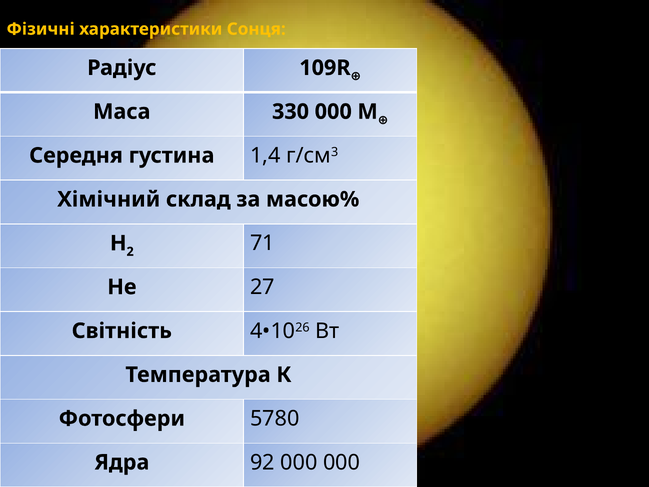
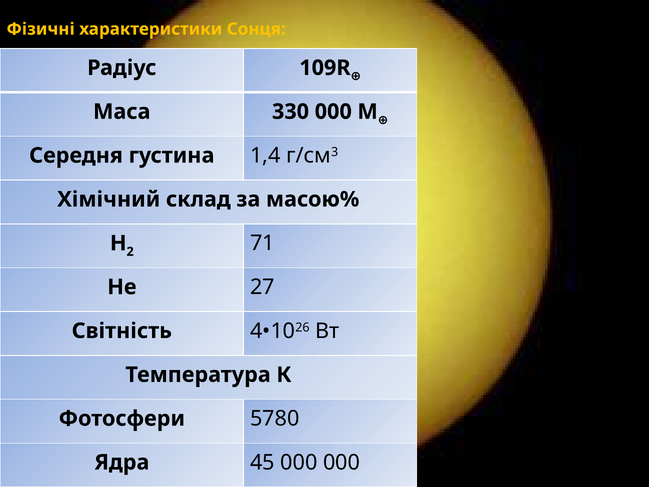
92: 92 -> 45 (262, 462)
